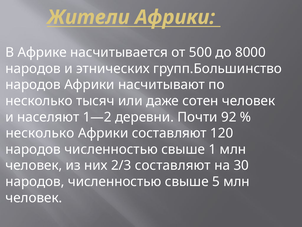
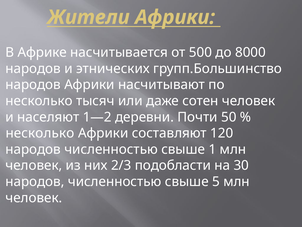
92: 92 -> 50 (229, 117)
2/3 составляют: составляют -> подобласти (173, 165)
